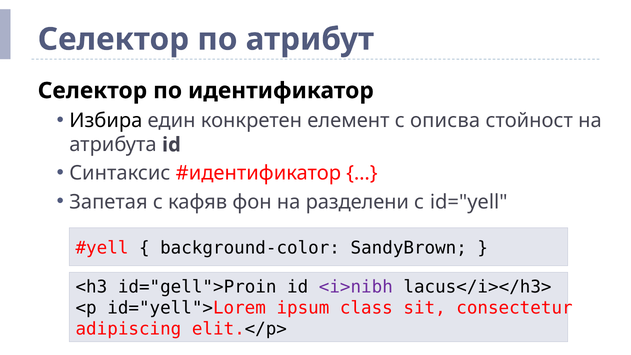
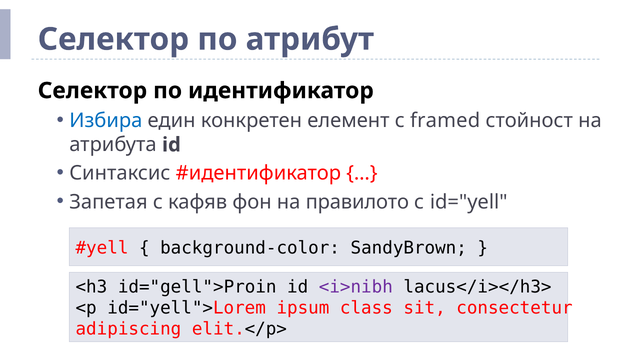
Избира colour: black -> blue (106, 121)
описва: описва -> framed (445, 121)
разделени: разделени -> правилото (357, 202)
